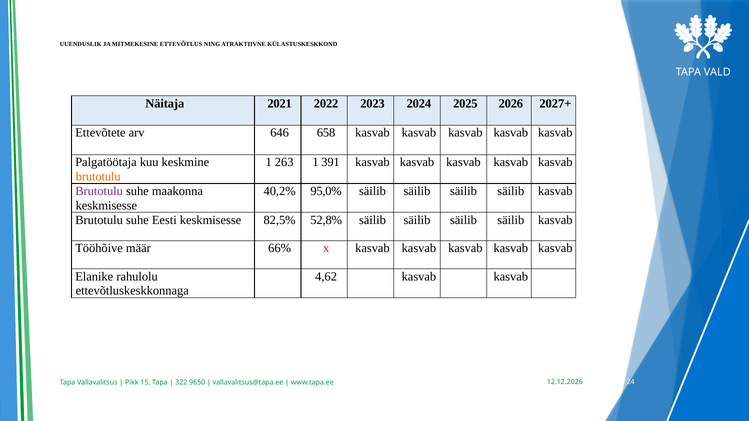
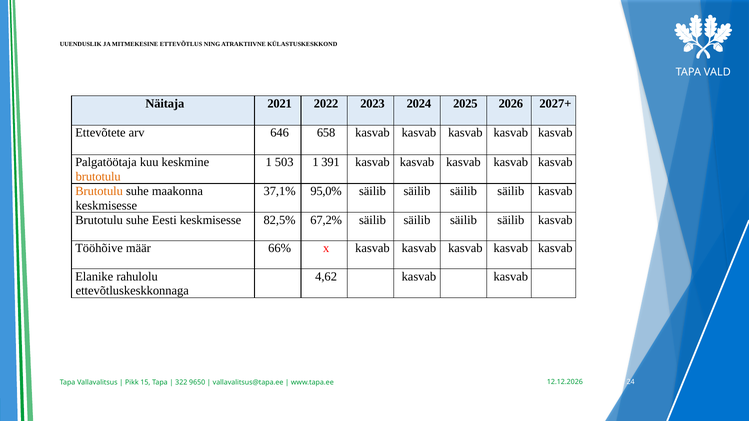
263: 263 -> 503 (284, 162)
Brutotulu colour: purple -> orange (99, 191)
40,2%: 40,2% -> 37,1% (280, 191)
52,8%: 52,8% -> 67,2% (326, 220)
